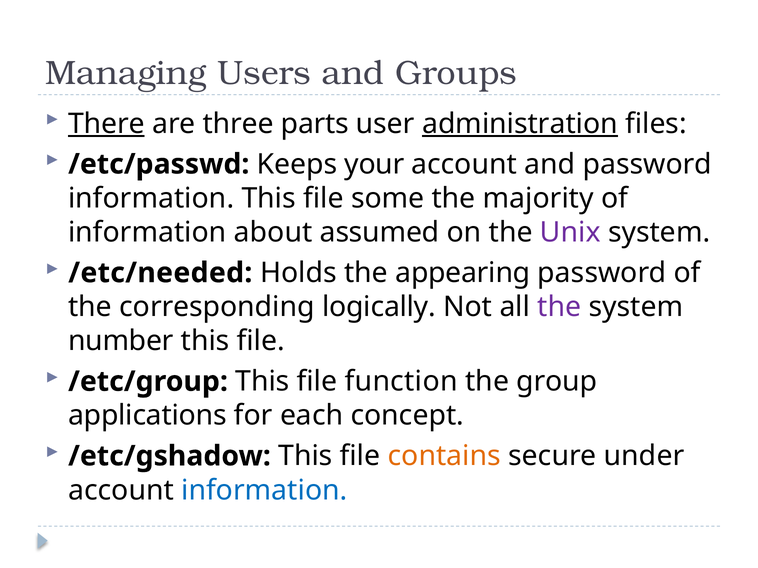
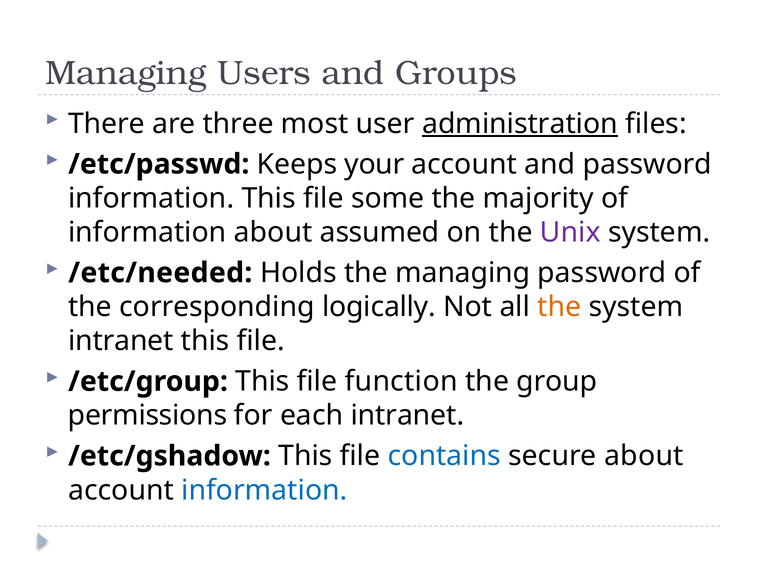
There underline: present -> none (106, 124)
parts: parts -> most (315, 124)
the appearing: appearing -> managing (463, 273)
the colour: purple -> orange (559, 307)
number: number -> intranet (121, 341)
applications: applications -> permissions (147, 416)
each concept: concept -> intranet (407, 416)
contains colour: orange -> blue (444, 456)
secure under: under -> about (644, 456)
